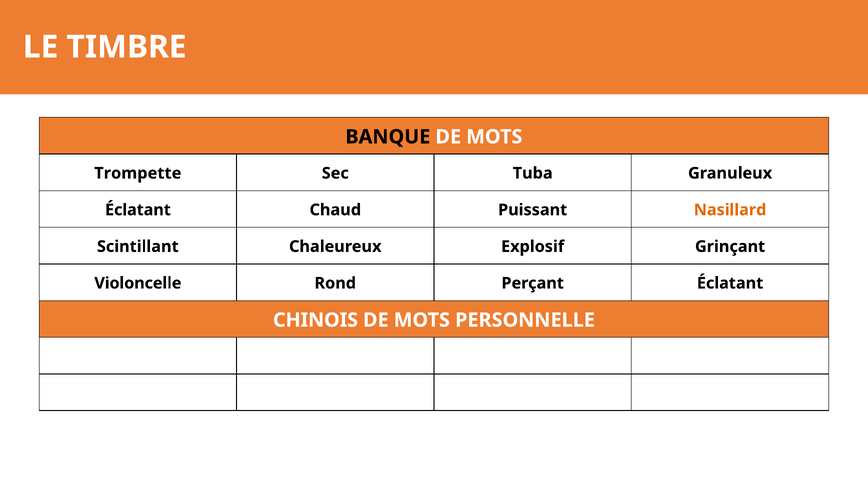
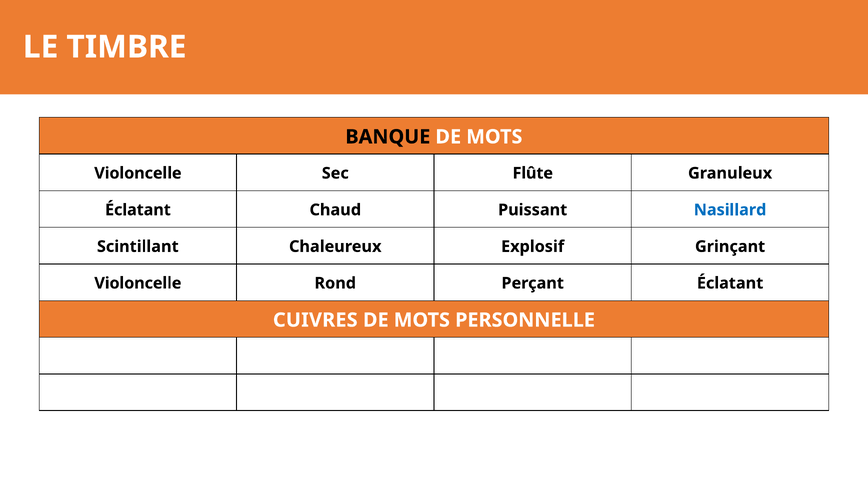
Trompette: Trompette -> Violoncelle (138, 173)
Tuba: Tuba -> Flûte (533, 173)
Nasillard colour: orange -> blue (730, 210)
CHINOIS: CHINOIS -> CUIVRES (315, 320)
